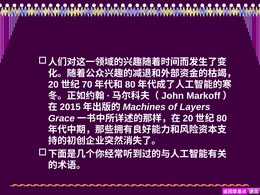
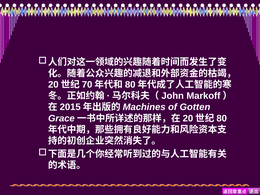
Layers: Layers -> Gotten (195, 107)
